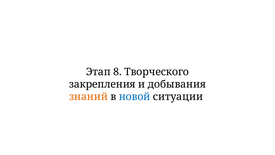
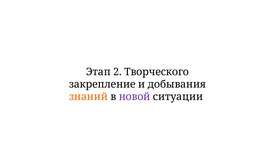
8: 8 -> 2 (117, 72)
закрепления: закрепления -> закрепление (102, 84)
новой colour: blue -> purple (135, 96)
